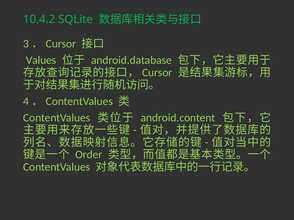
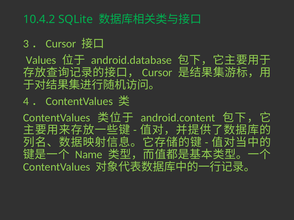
Order: Order -> Name (89, 155)
